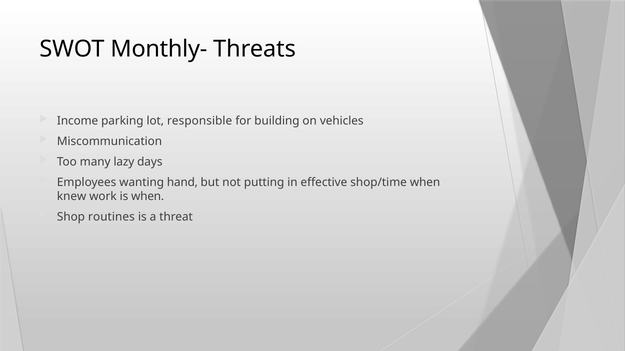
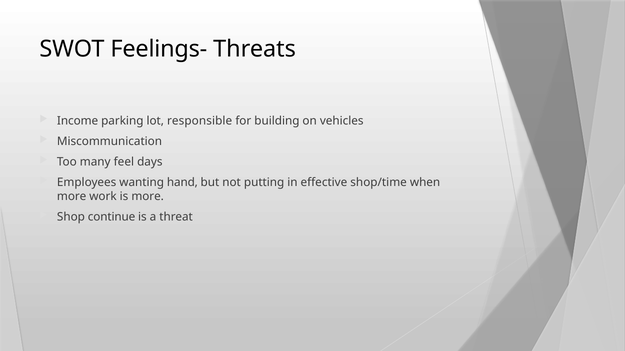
Monthly-: Monthly- -> Feelings- (159, 49)
lazy: lazy -> feel (124, 162)
knew: knew -> more (72, 197)
is when: when -> more (148, 197)
routines: routines -> continue (112, 217)
